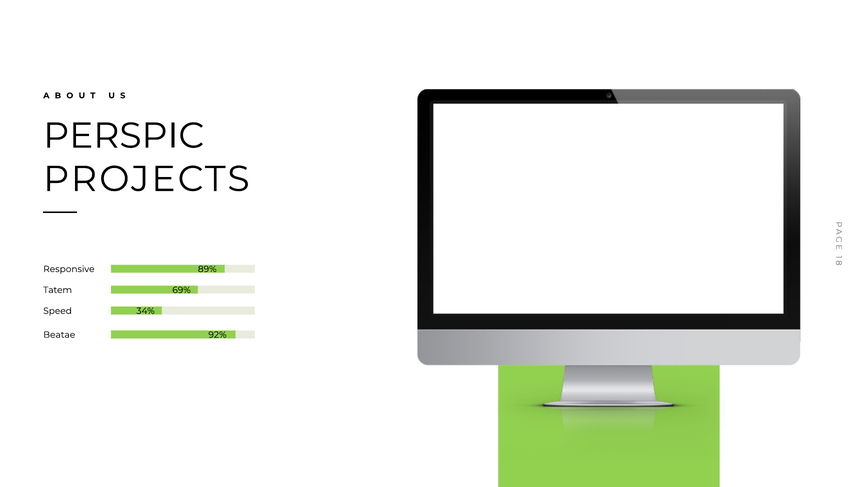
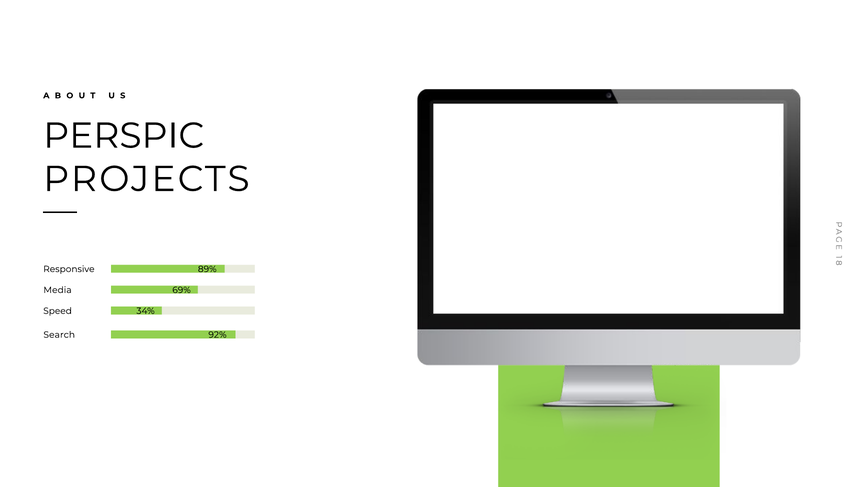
Tatem: Tatem -> Media (58, 290)
Beatae: Beatae -> Search (59, 334)
